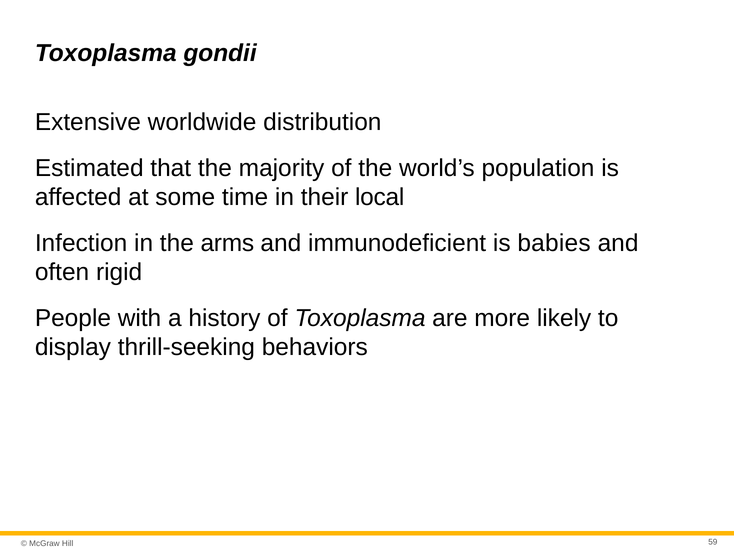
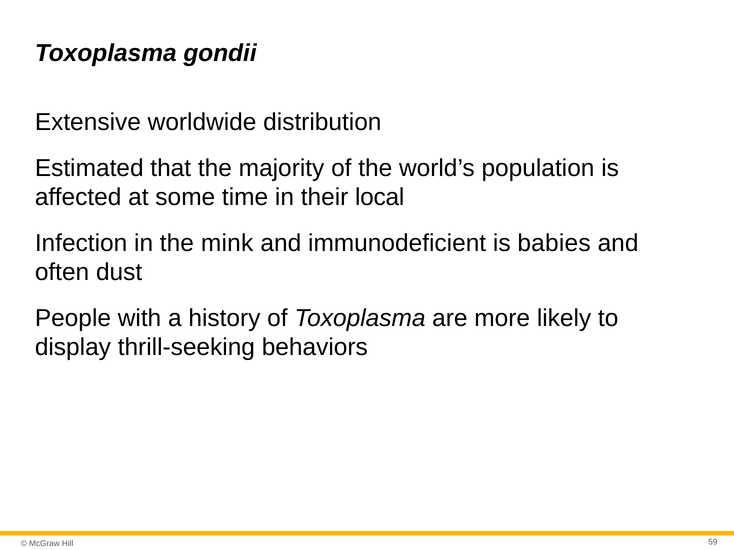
arms: arms -> mink (227, 243)
rigid: rigid -> dust (119, 273)
